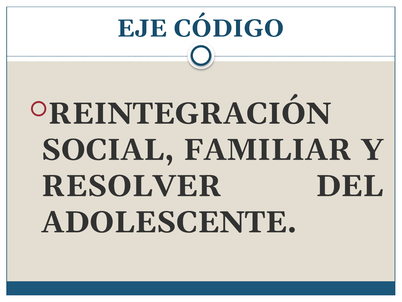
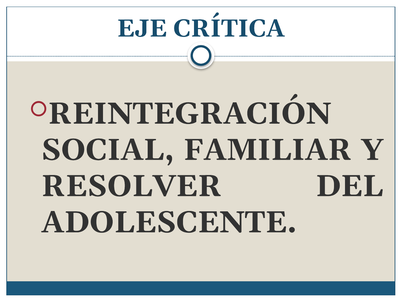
CÓDIGO: CÓDIGO -> CRÍTICA (229, 28)
